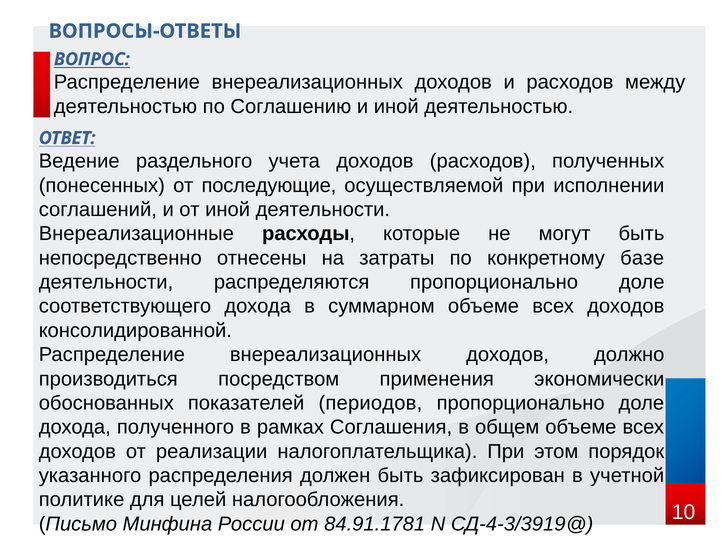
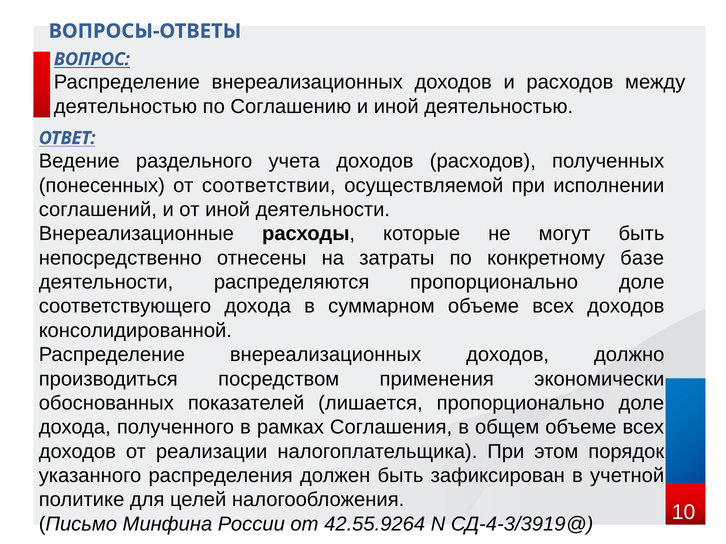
последующие: последующие -> соответствии (269, 186)
периодов: периодов -> лишается (370, 403)
84.91.1781: 84.91.1781 -> 42.55.9264 (375, 524)
